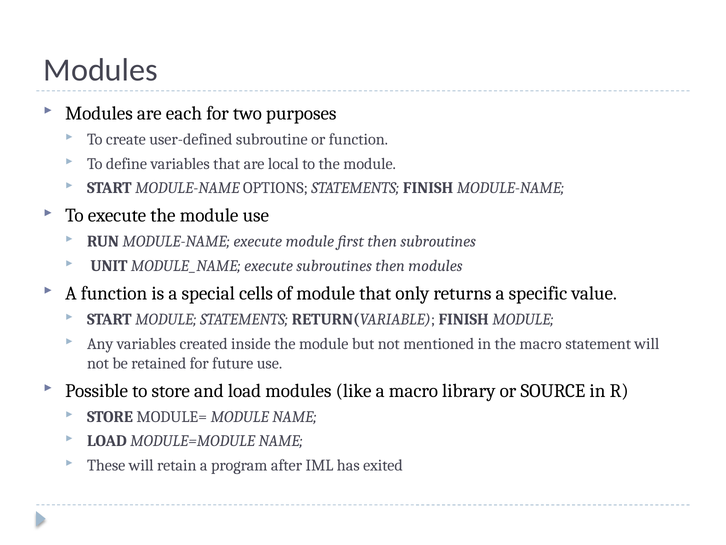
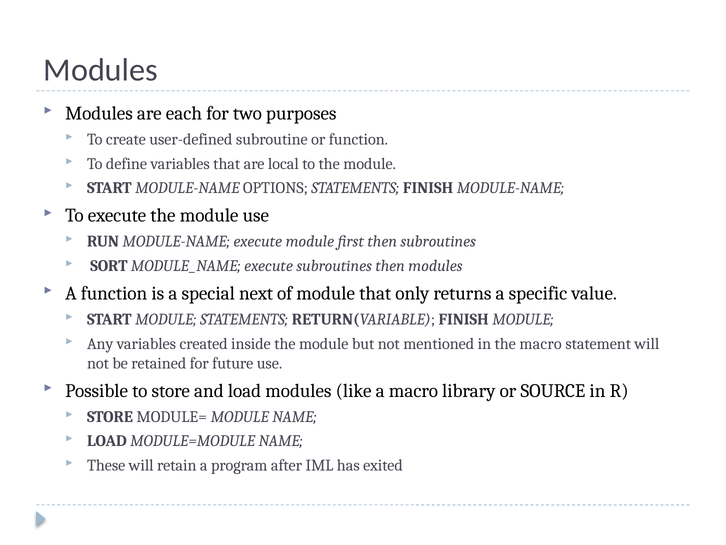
UNIT: UNIT -> SORT (109, 266)
cells: cells -> next (256, 293)
